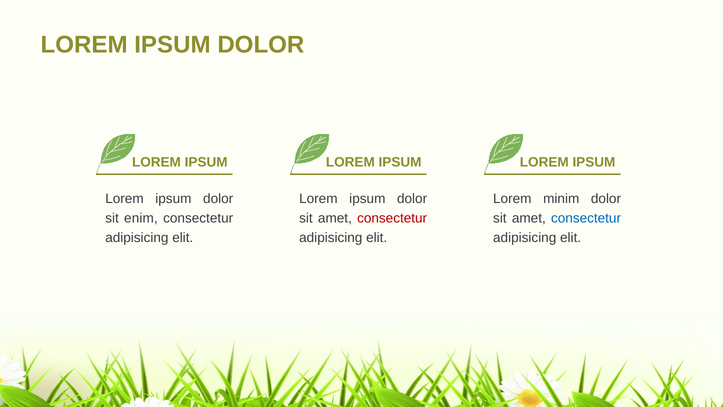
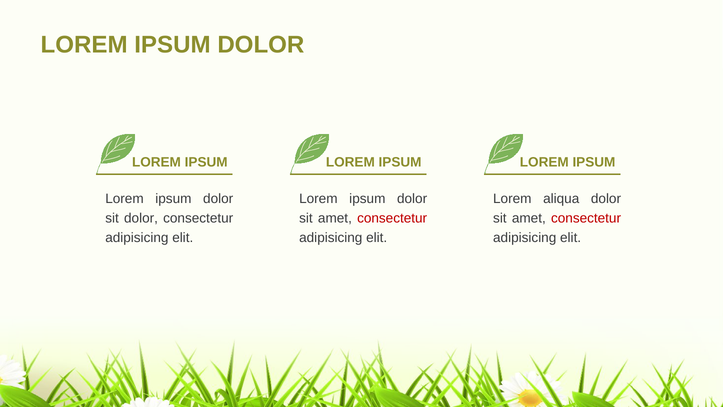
minim: minim -> aliqua (561, 199)
sit enim: enim -> dolor (141, 218)
consectetur colour: blue -> red (586, 218)
